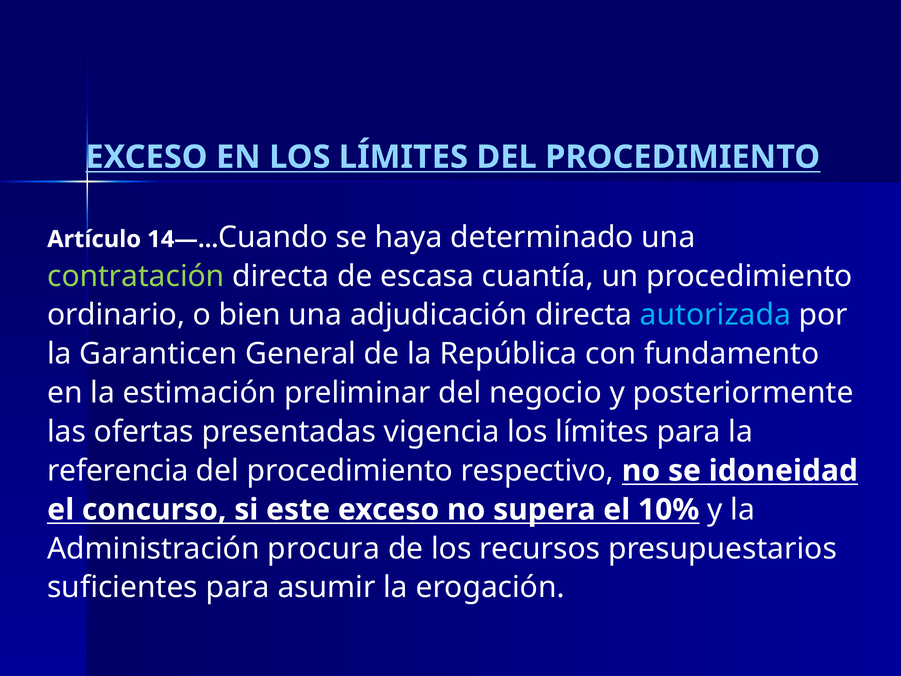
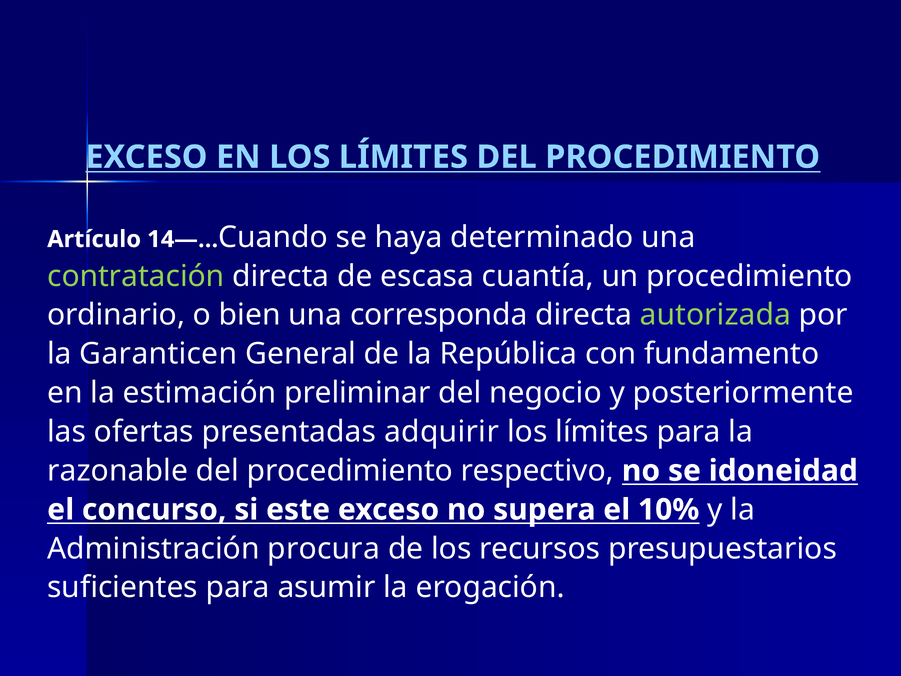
adjudicación: adjudicación -> corresponda (439, 315)
autorizada colour: light blue -> light green (715, 315)
vigencia: vigencia -> adquirir (442, 432)
referencia: referencia -> razonable (118, 471)
